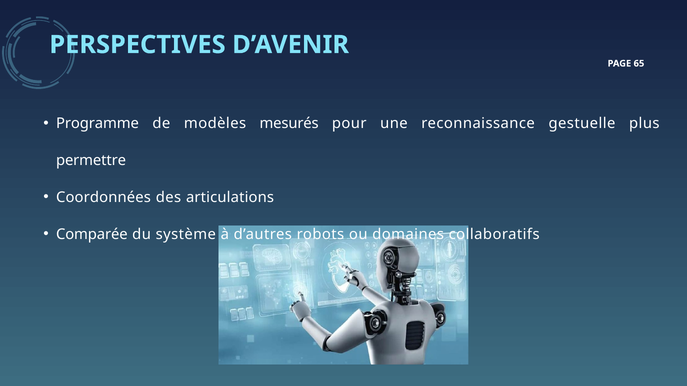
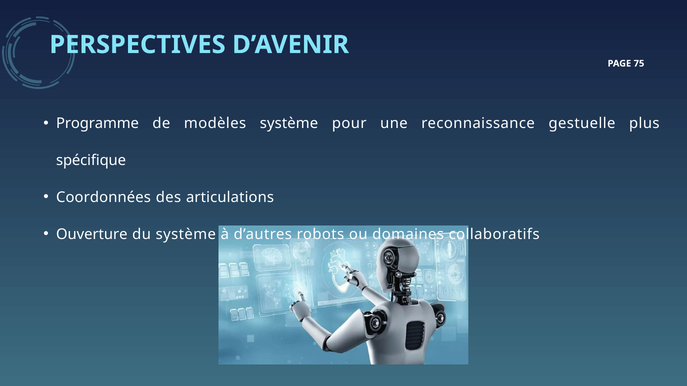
65: 65 -> 75 (639, 64)
modèles mesurés: mesurés -> système (289, 124)
permettre: permettre -> spécifique (91, 161)
Comparée: Comparée -> Ouverture (92, 235)
